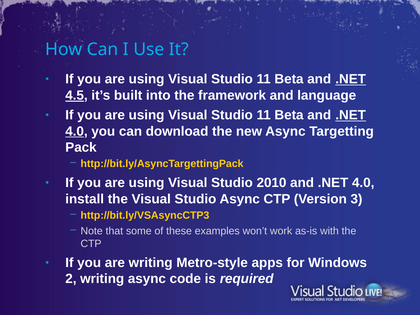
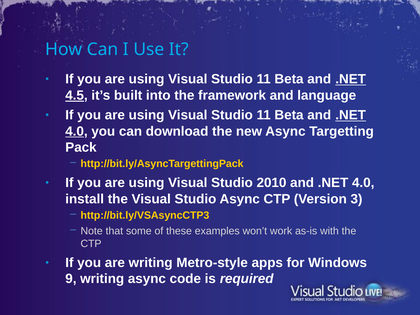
2: 2 -> 9 (71, 279)
